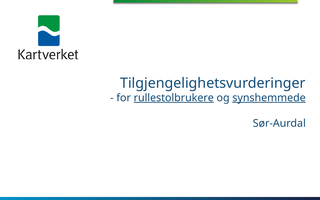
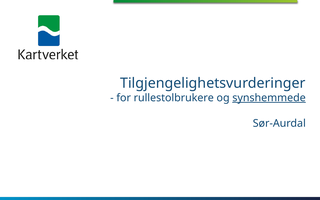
rullestolbrukere underline: present -> none (174, 98)
